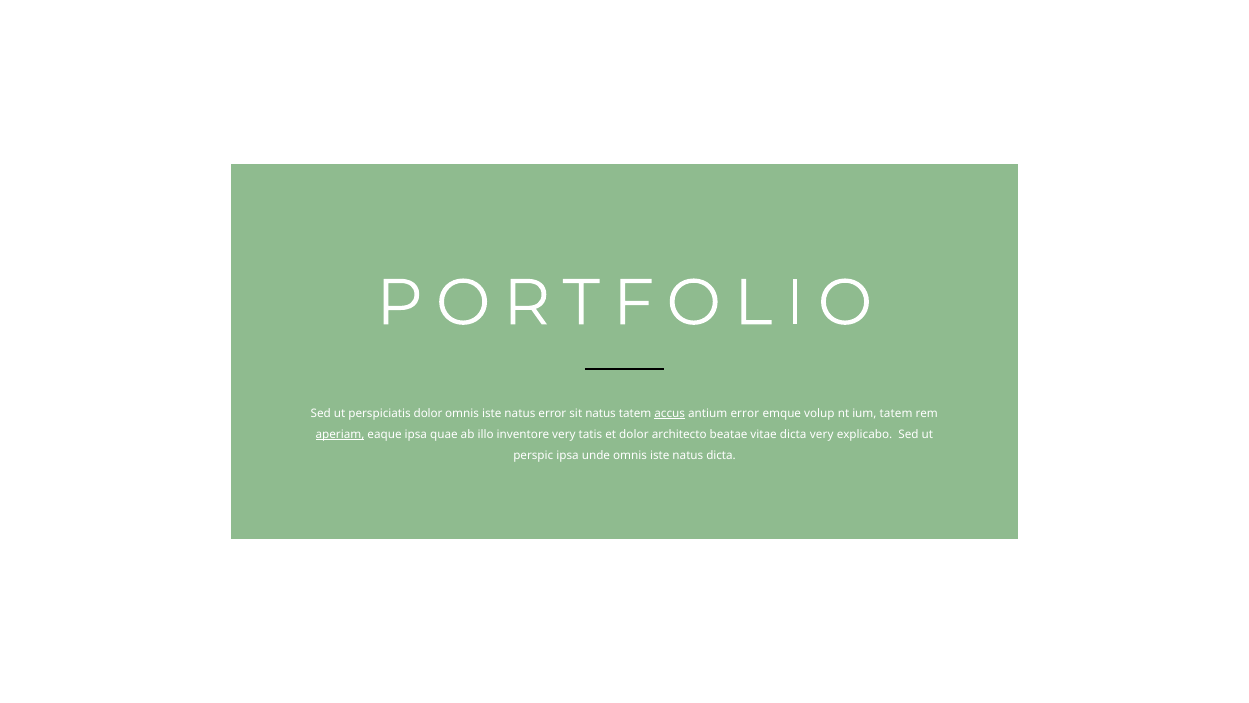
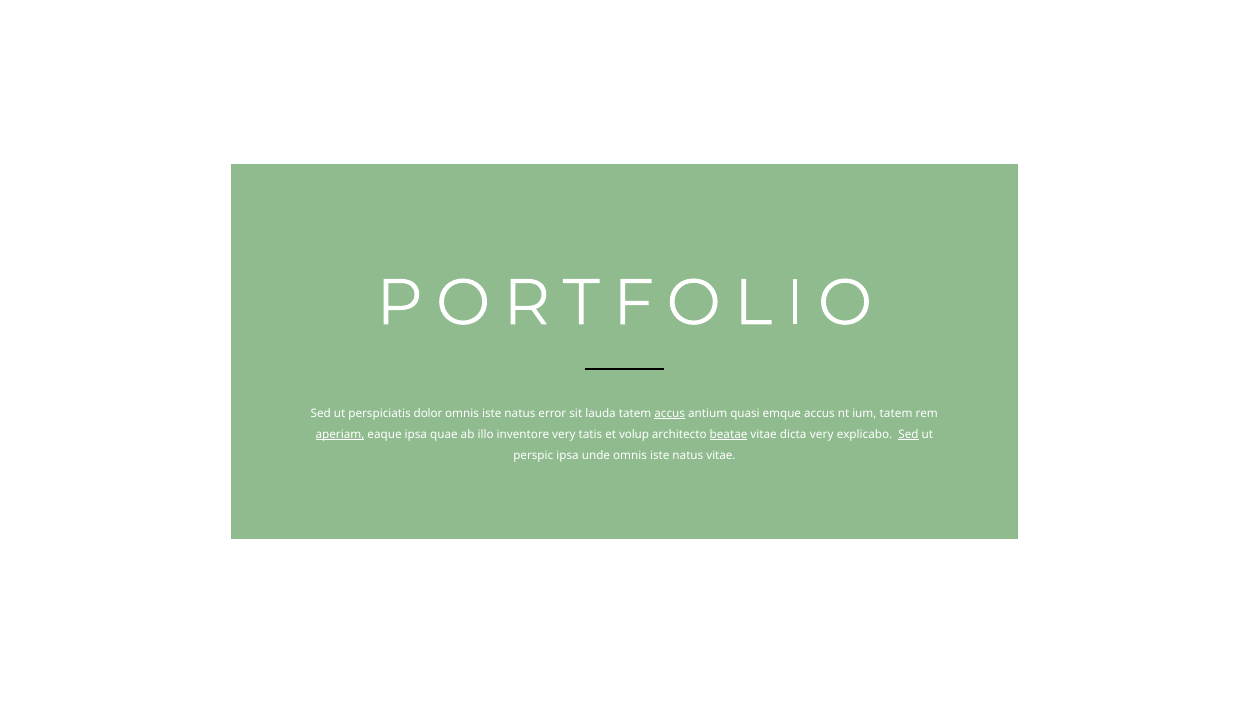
sit natus: natus -> lauda (601, 413)
antium error: error -> quasi (745, 413)
emque volup: volup -> accus (819, 413)
et dolor: dolor -> volup (634, 434)
beatae underline: none -> present (729, 434)
Sed underline: none -> present (908, 434)
natus dicta: dicta -> vitae (721, 455)
